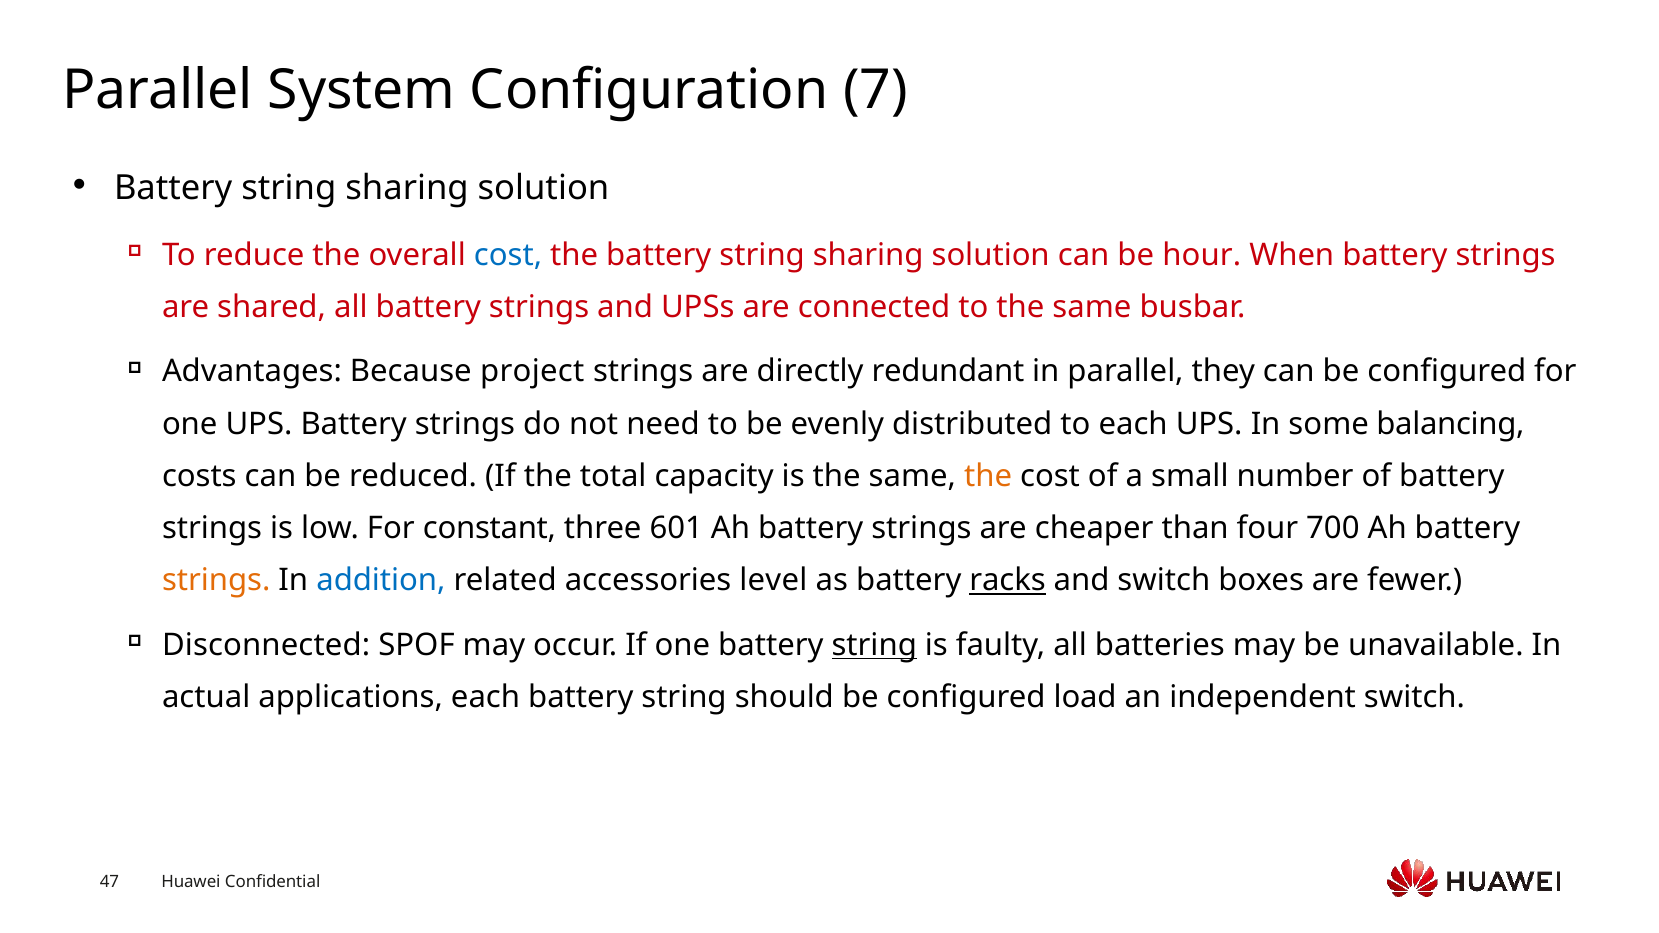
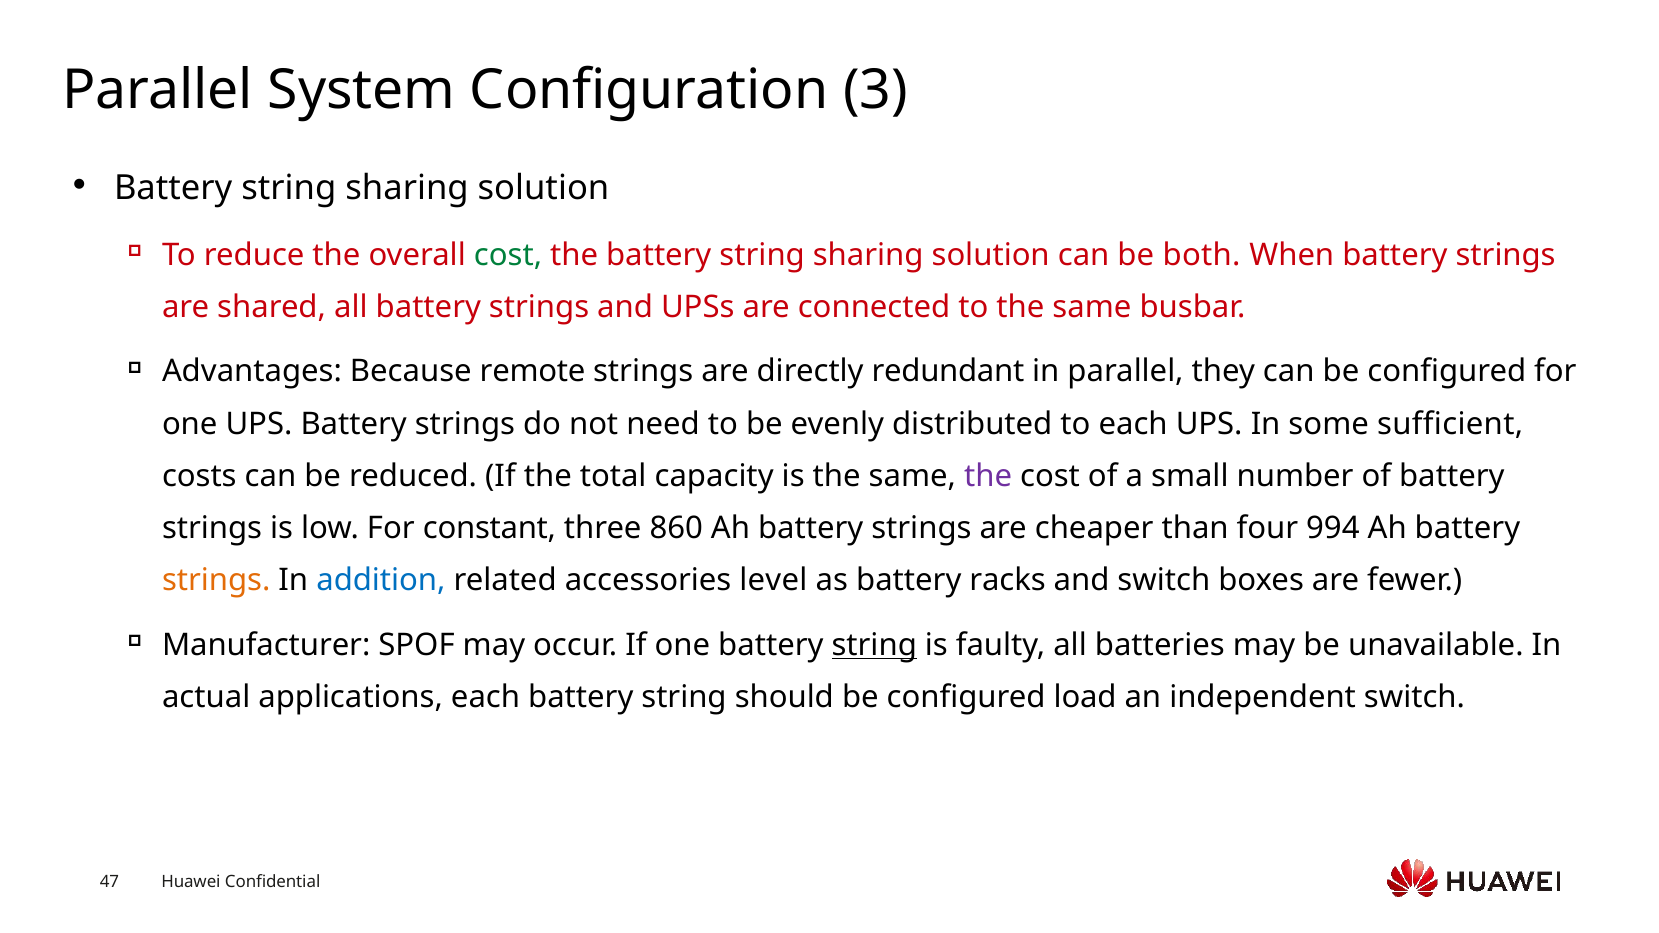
7: 7 -> 3 (875, 90)
cost colour: blue -> green (508, 255)
hour: hour -> both (1202, 255)
project: project -> remote (533, 372)
balancing: balancing -> sufficient (1450, 424)
the colour: orange -> purple (988, 476)
601: 601 -> 860 (676, 528)
700: 700 -> 994 (1333, 528)
racks underline: present -> none (1008, 581)
Disconnected: Disconnected -> Manufacturer (266, 645)
